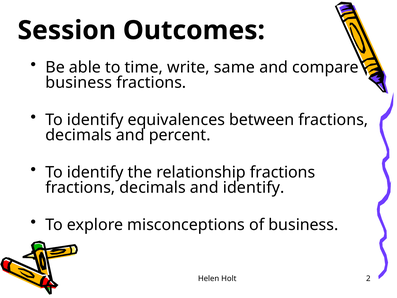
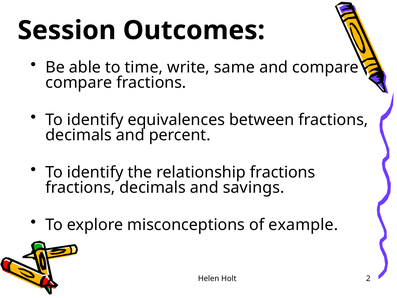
business: business -> compare (79, 83)
and identify: identify -> savings (254, 187)
of business: business -> example (303, 225)
